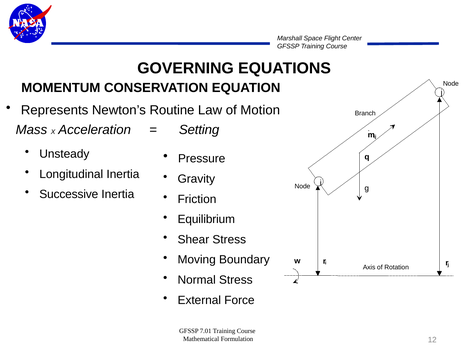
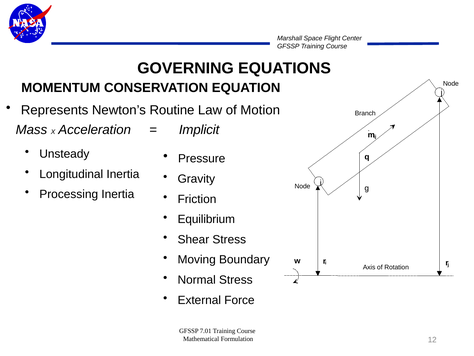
Setting: Setting -> Implicit (199, 130)
Successive: Successive -> Processing (69, 194)
